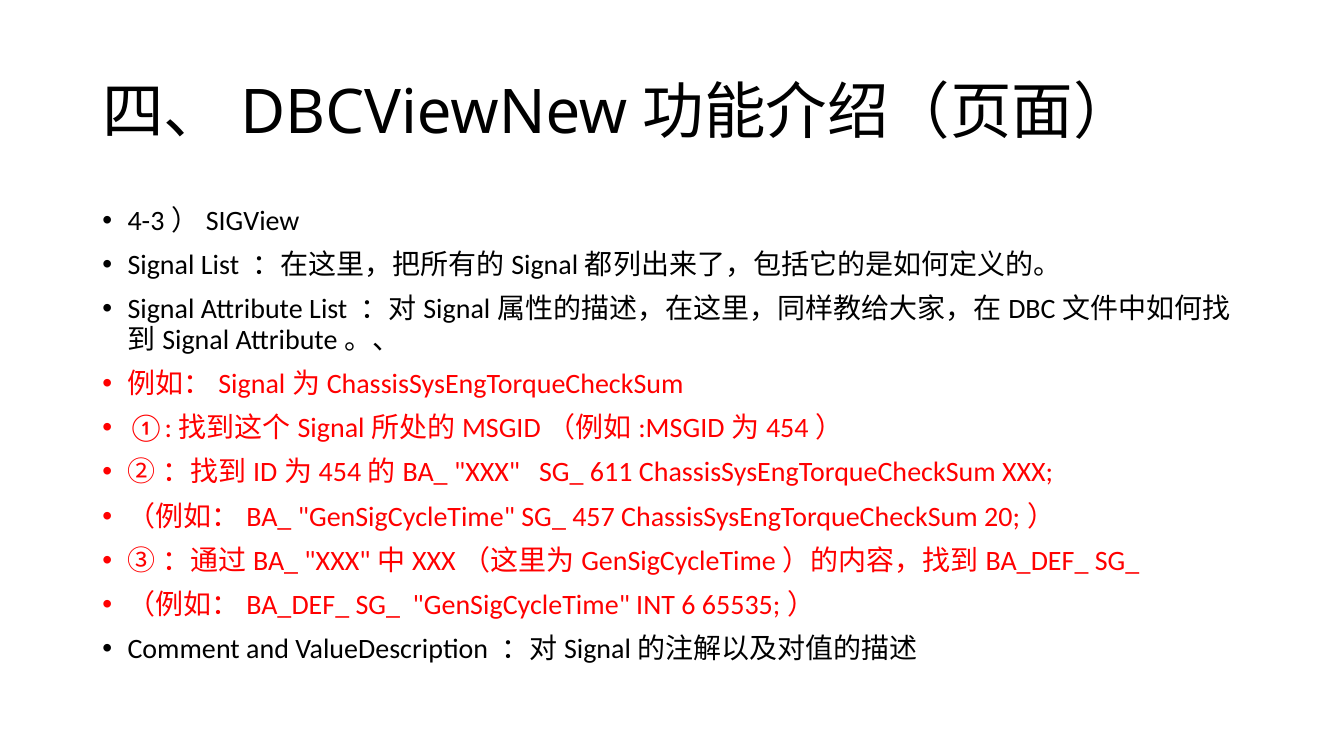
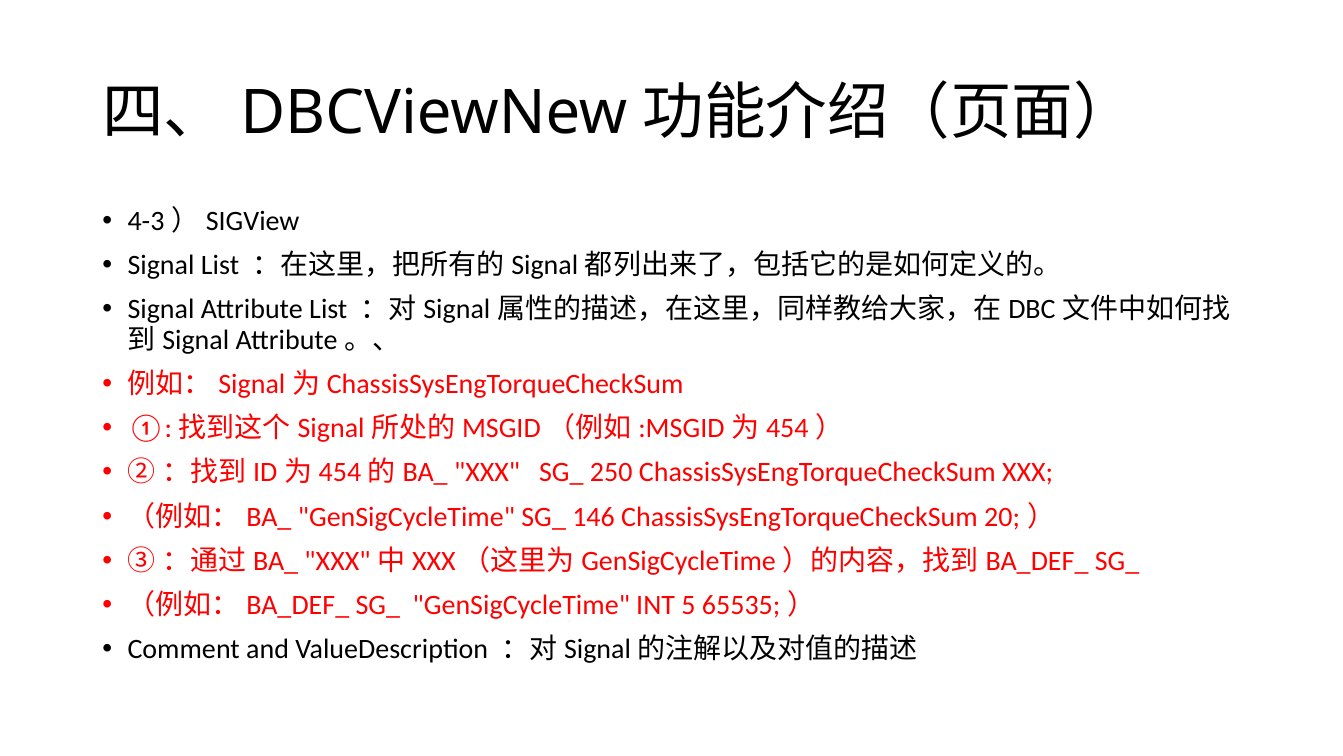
611: 611 -> 250 (611, 472)
457: 457 -> 146 (594, 517)
6: 6 -> 5 (688, 605)
